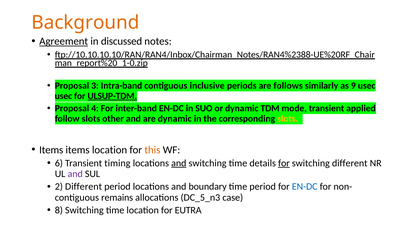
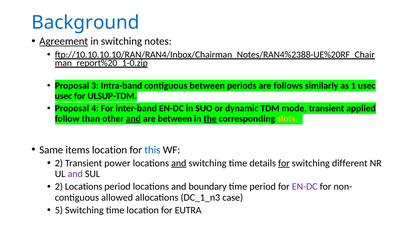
Background colour: orange -> blue (86, 22)
in discussed: discussed -> switching (122, 41)
contiguous inclusive: inclusive -> between (207, 86)
9: 9 -> 1 (353, 86)
ULSUP-TDM underline: present -> none (112, 96)
follow slots: slots -> than (91, 118)
and underline: none -> present (133, 118)
are dynamic: dynamic -> between (175, 118)
the underline: none -> present (210, 118)
Items: Items -> Same (51, 150)
this colour: orange -> blue (152, 150)
6: 6 -> 2 (59, 163)
timing: timing -> power (117, 163)
2 Different: Different -> Locations (84, 187)
EN-DC colour: blue -> purple (305, 187)
remains: remains -> allowed (117, 197)
DC_5_n3: DC_5_n3 -> DC_1_n3 (200, 197)
8: 8 -> 5 (59, 210)
